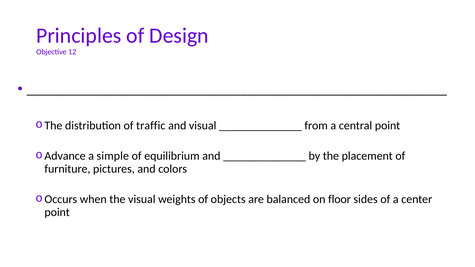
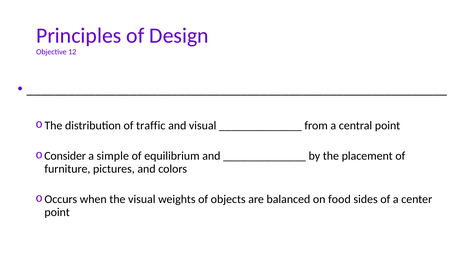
Advance: Advance -> Consider (65, 156)
floor: floor -> food (339, 200)
